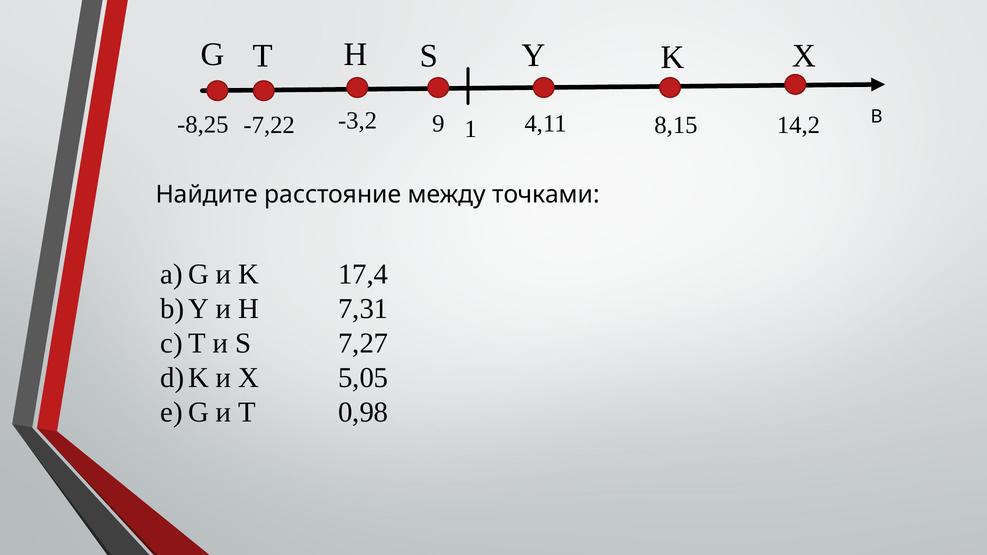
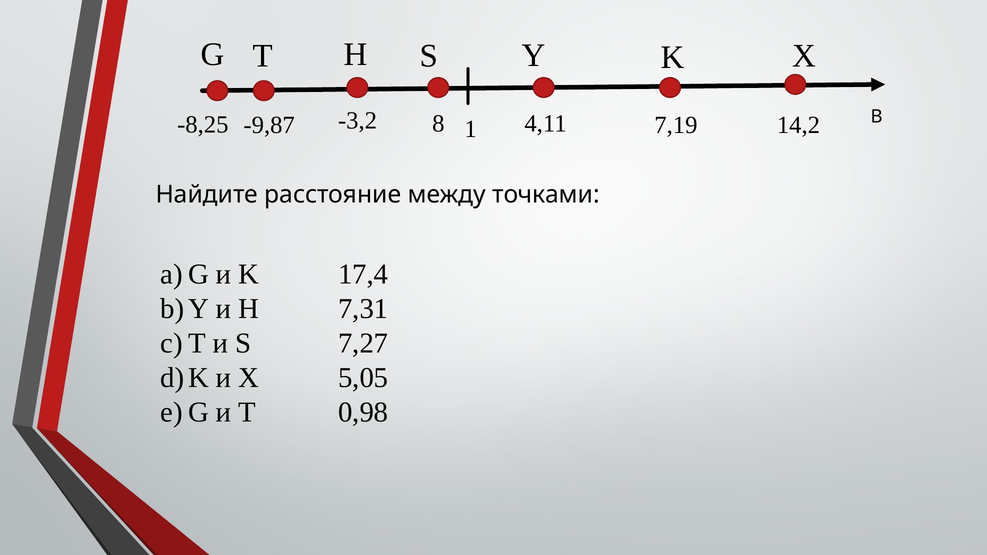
9: 9 -> 8 (438, 123)
8,15: 8,15 -> 7,19 (676, 125)
-7,22: -7,22 -> -9,87 (269, 125)
